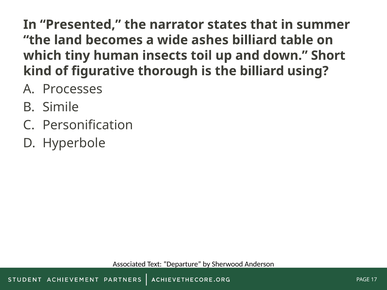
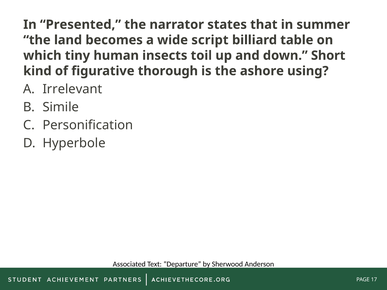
ashes: ashes -> script (210, 40)
the billiard: billiard -> ashore (262, 71)
Processes: Processes -> Irrelevant (72, 89)
